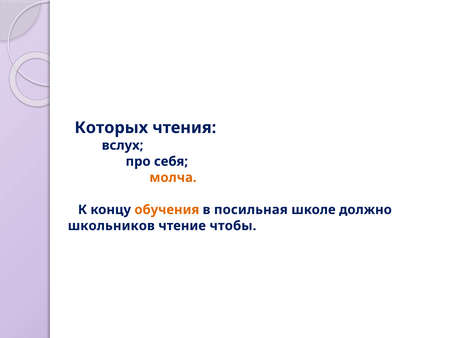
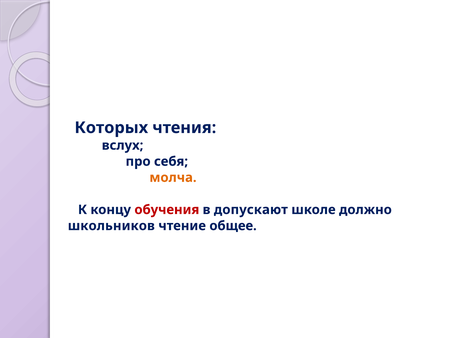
обучения colour: orange -> red (167, 209)
посильная: посильная -> допускают (251, 209)
чтобы: чтобы -> общее (233, 225)
